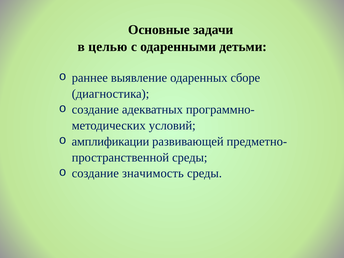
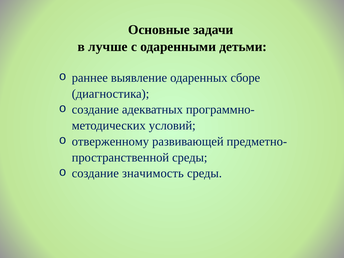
целью: целью -> лучше (108, 47)
амплификации: амплификации -> отверженному (110, 142)
